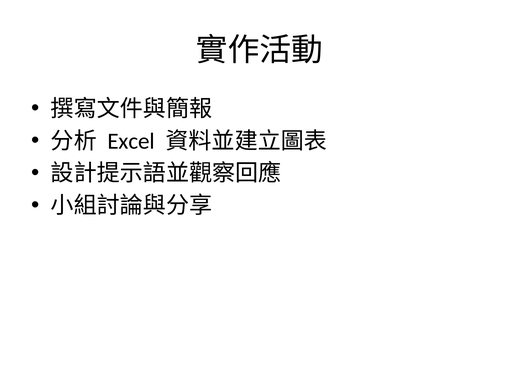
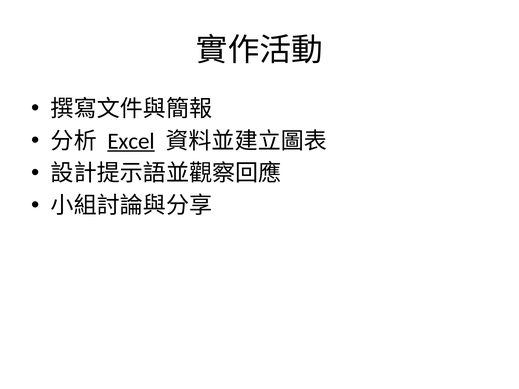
Excel underline: none -> present (131, 141)
